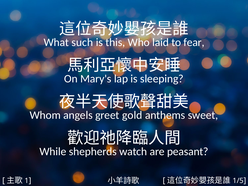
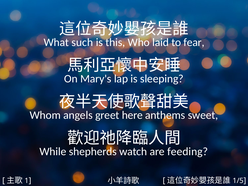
gold: gold -> here (132, 115)
peasant: peasant -> feeding (188, 152)
